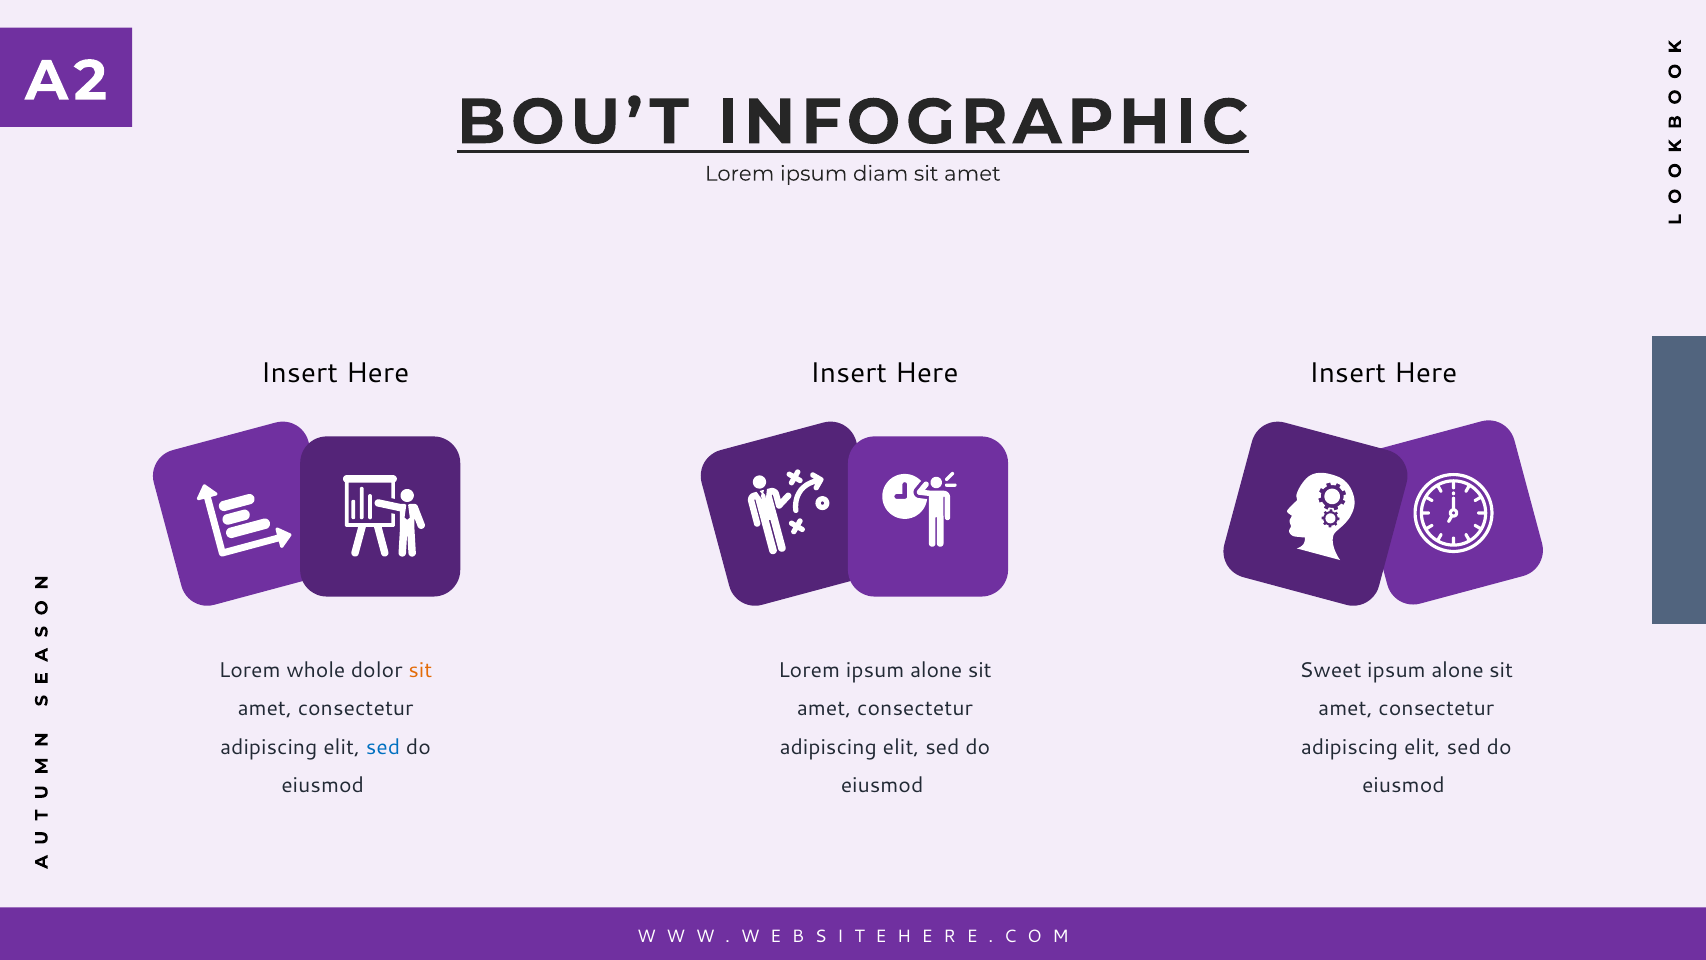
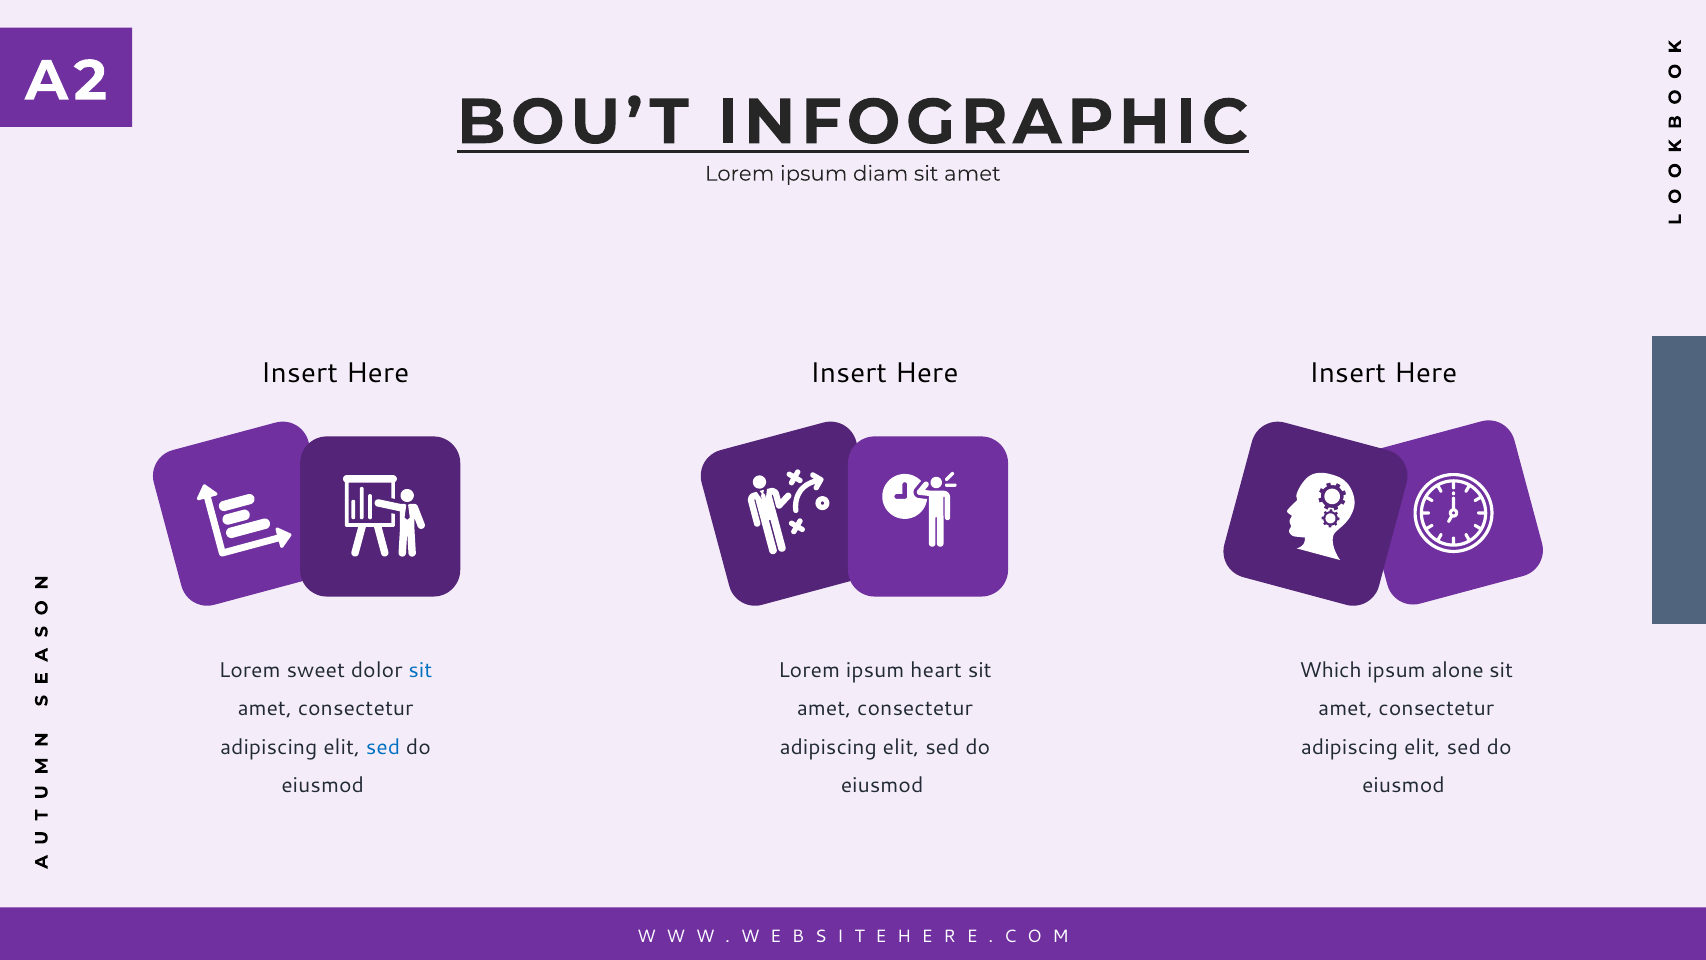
whole: whole -> sweet (316, 670)
sit colour: orange -> blue (420, 670)
Lorem ipsum alone: alone -> heart (936, 670)
Sweet: Sweet -> Which (1330, 670)
